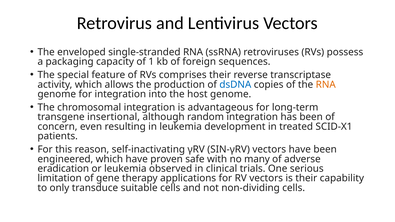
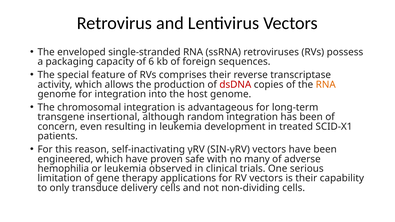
1: 1 -> 6 (151, 62)
dsDNA colour: blue -> red (235, 85)
eradication: eradication -> hemophilia (63, 169)
suitable: suitable -> delivery (139, 188)
